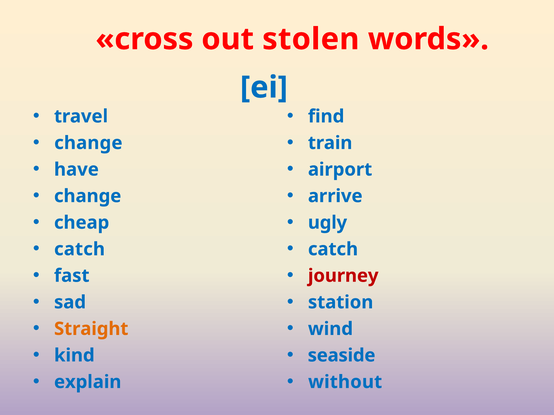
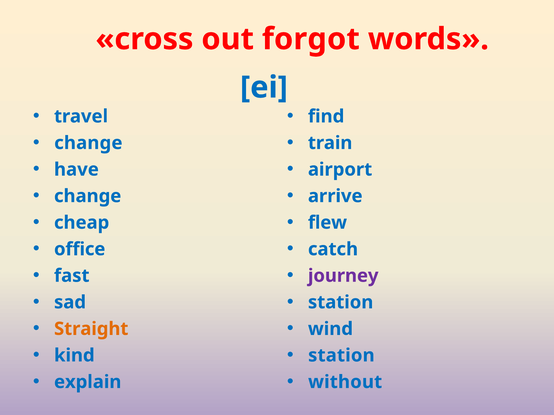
stolen: stolen -> forgot (311, 39)
ugly: ugly -> flew (327, 223)
catch: catch -> office (80, 249)
journey colour: red -> purple (343, 276)
seaside: seaside -> station (341, 356)
